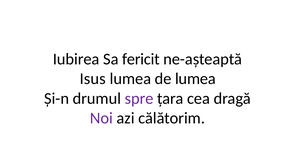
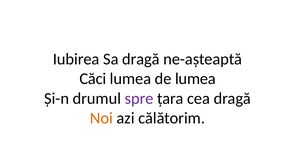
Sa fericit: fericit -> dragă (141, 59)
Isus: Isus -> Căci (93, 79)
Noi colour: purple -> orange (101, 118)
